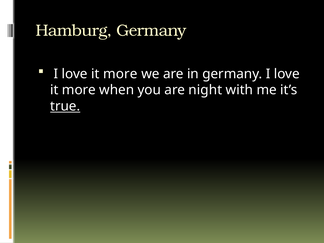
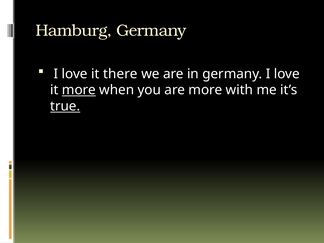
more: more -> there (120, 74)
more underline: none -> present (79, 90)
are night: night -> more (205, 90)
